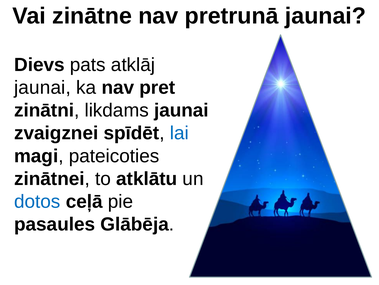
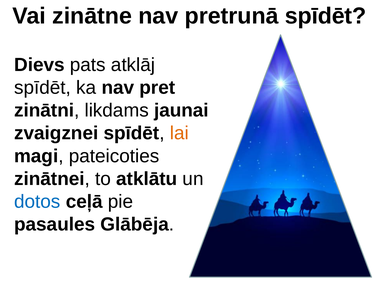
pretrunā jaunai: jaunai -> spīdēt (326, 16)
jaunai: jaunai -> spīdēt (43, 87)
lai colour: blue -> orange (179, 133)
